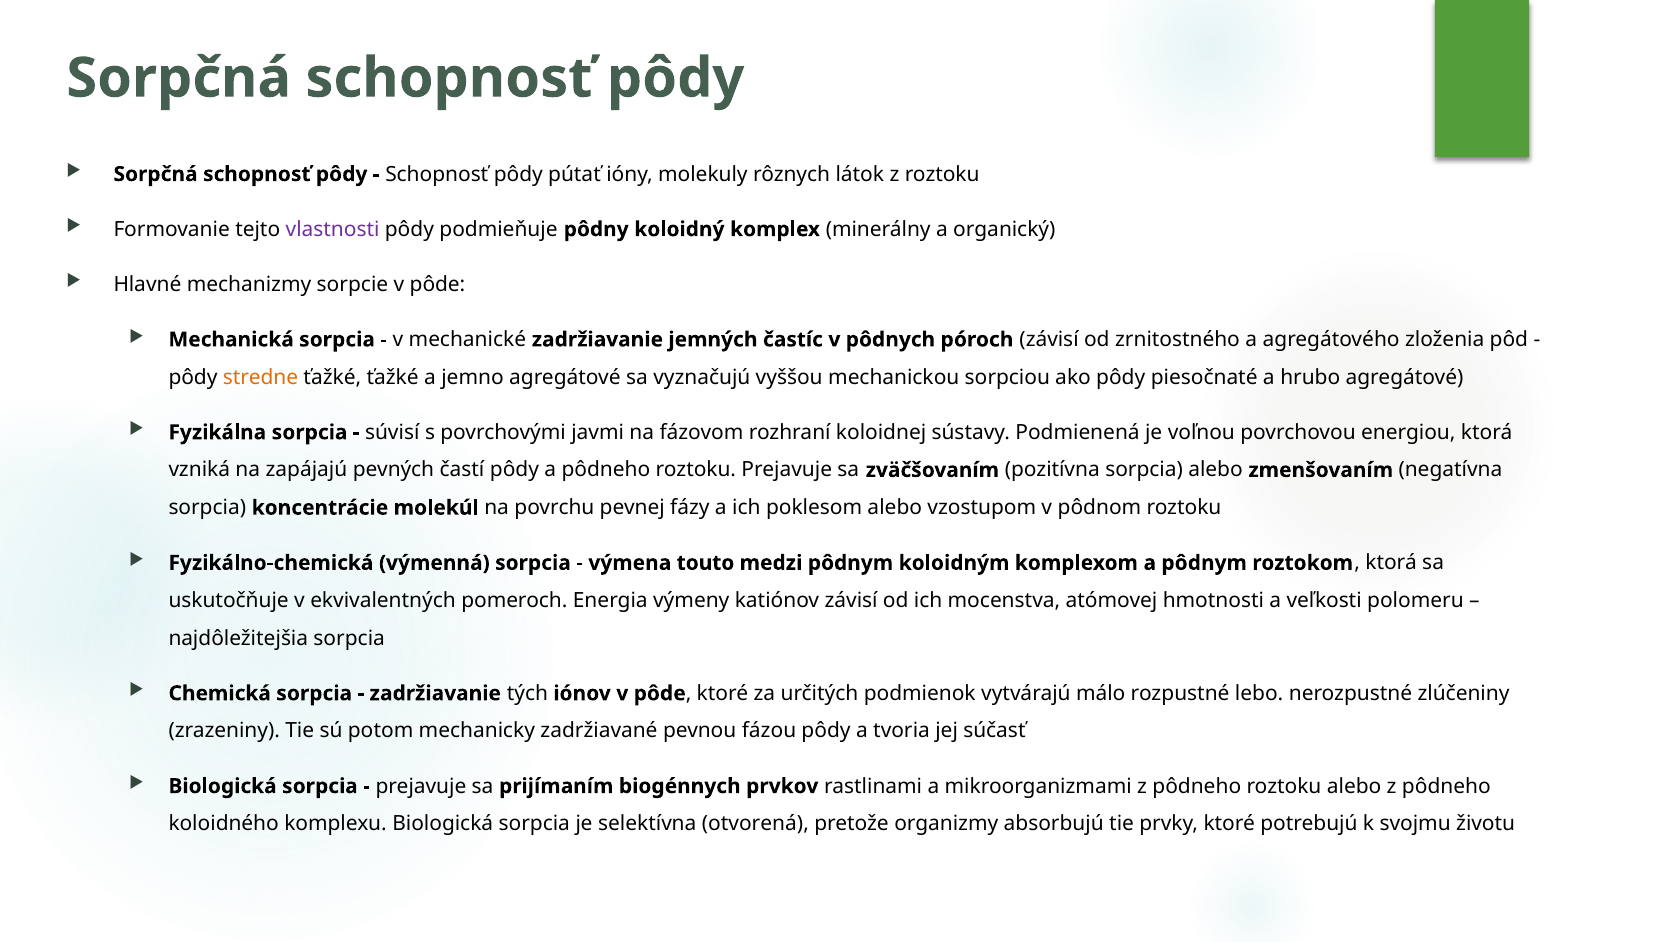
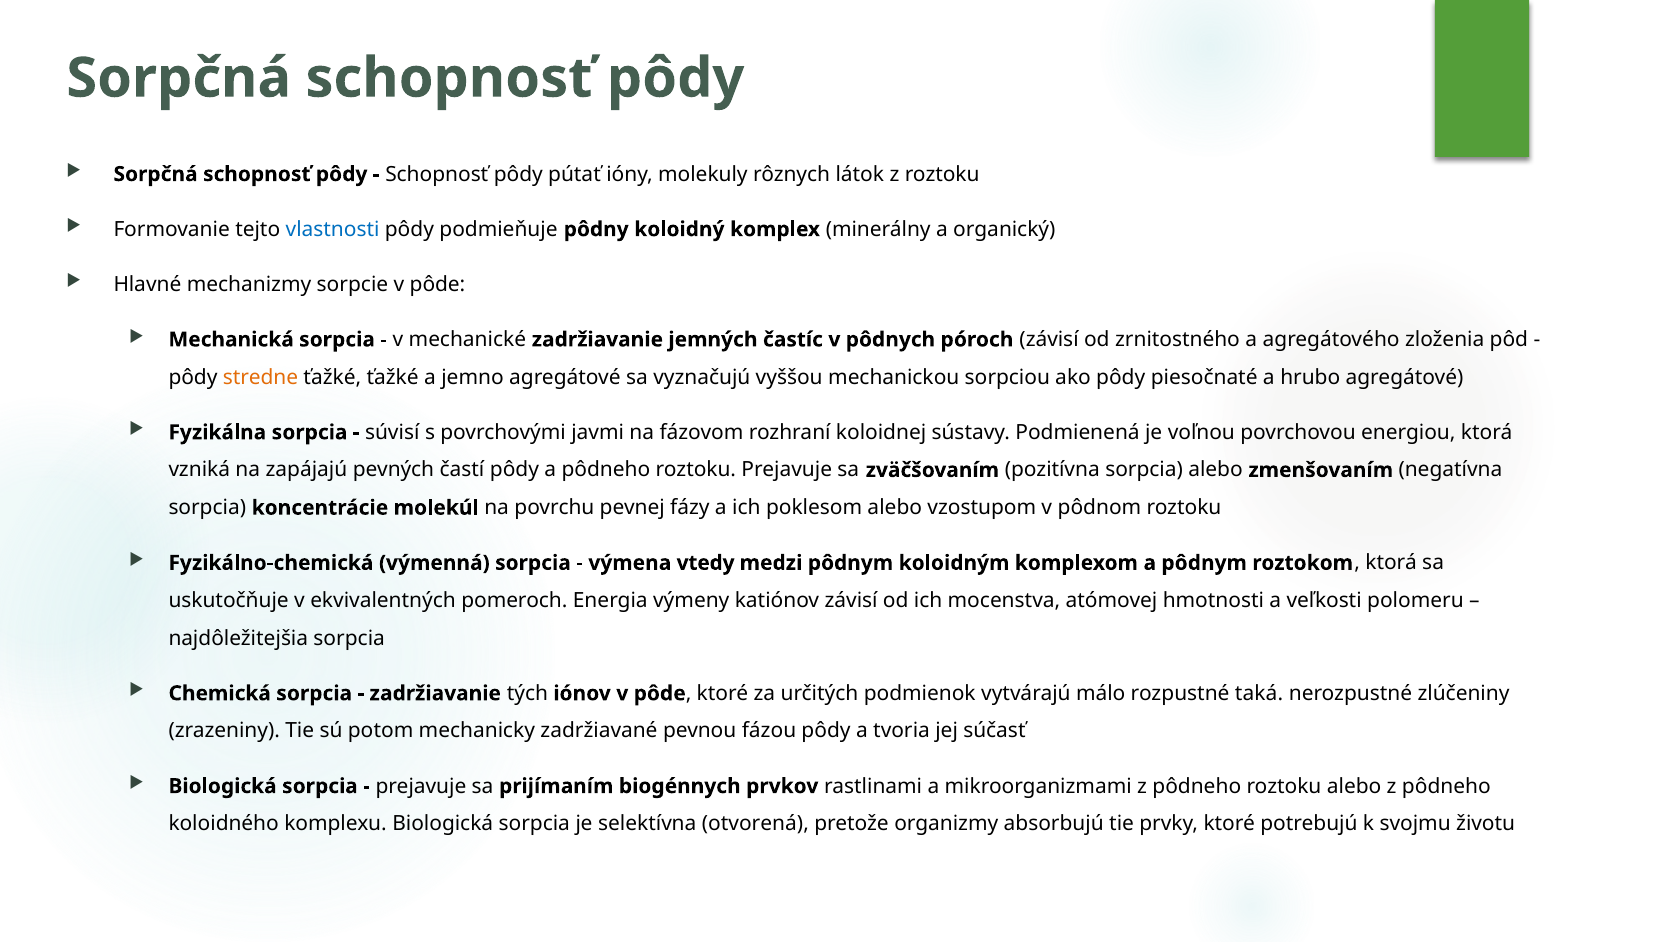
vlastnosti colour: purple -> blue (333, 229)
touto: touto -> vtedy (706, 563)
lebo: lebo -> taká (1259, 694)
